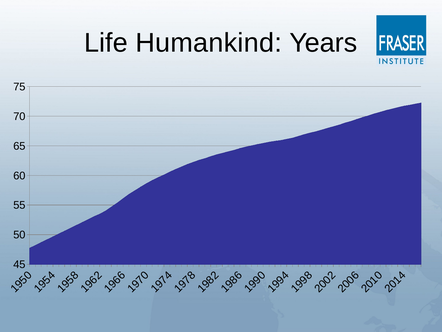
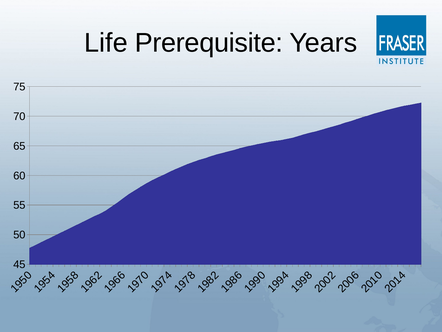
Humankind: Humankind -> Prerequisite (209, 43)
